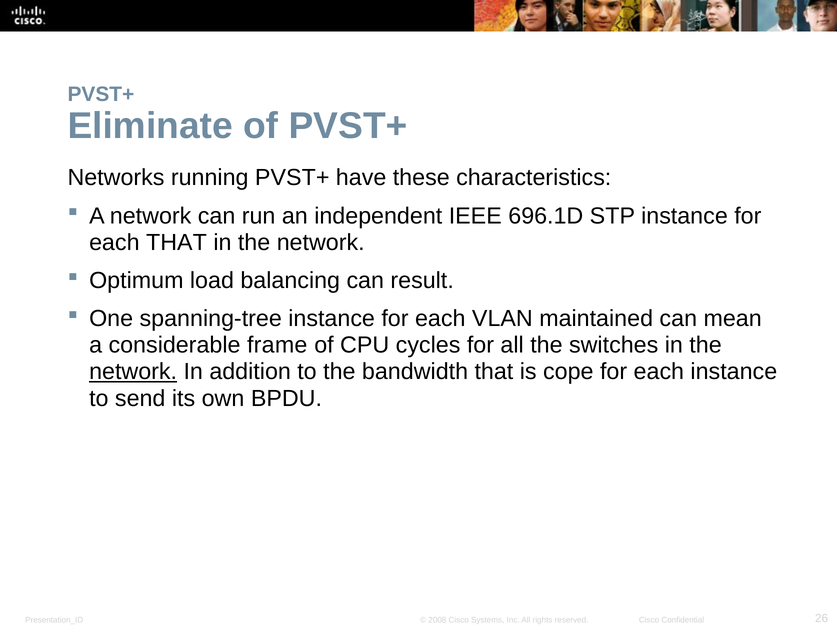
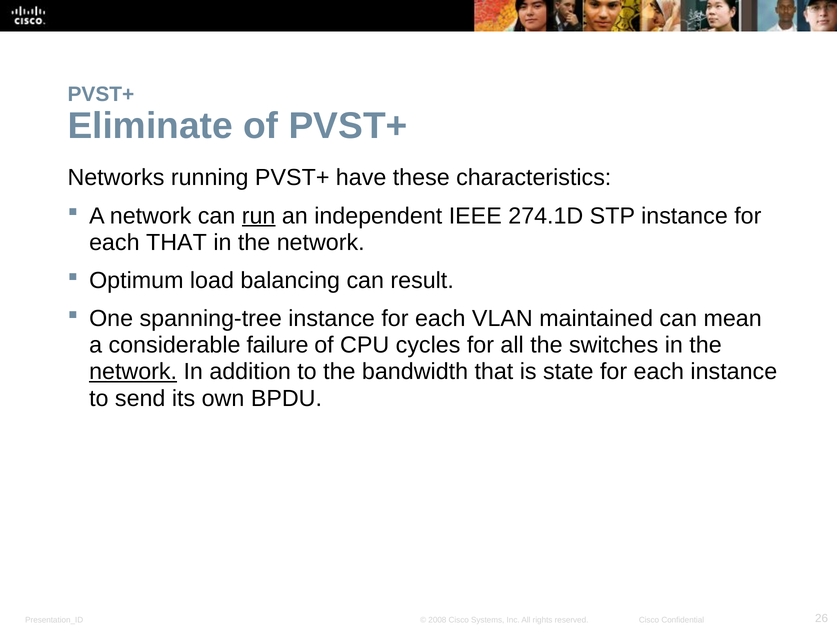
run underline: none -> present (259, 216)
696.1D: 696.1D -> 274.1D (546, 216)
frame: frame -> failure (277, 345)
cope: cope -> state (568, 372)
